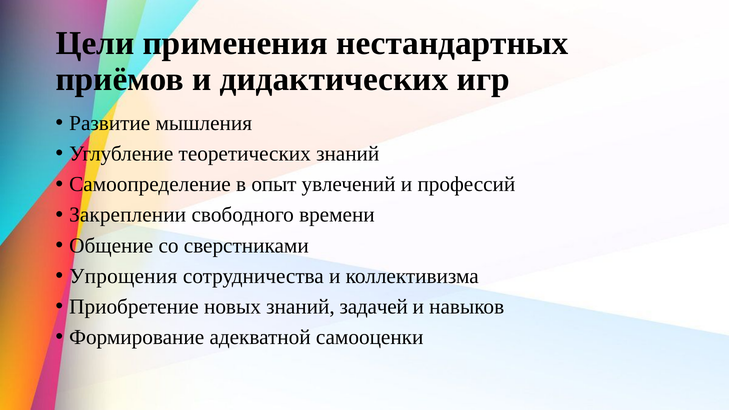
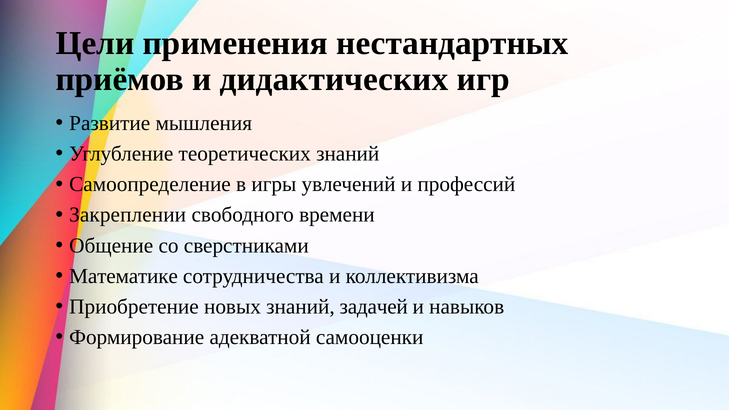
опыт: опыт -> игры (274, 184)
Упрощения: Упрощения -> Математике (124, 276)
